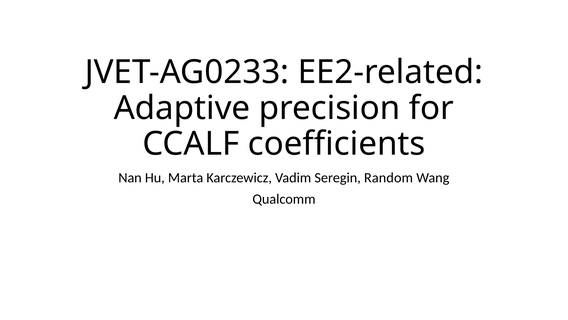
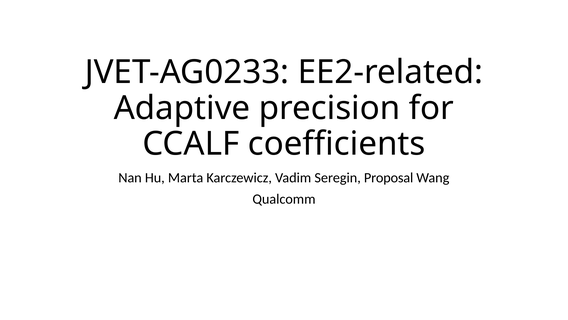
Random: Random -> Proposal (389, 178)
